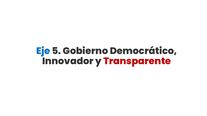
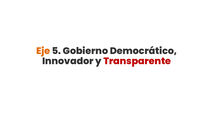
Eje colour: blue -> orange (43, 51)
